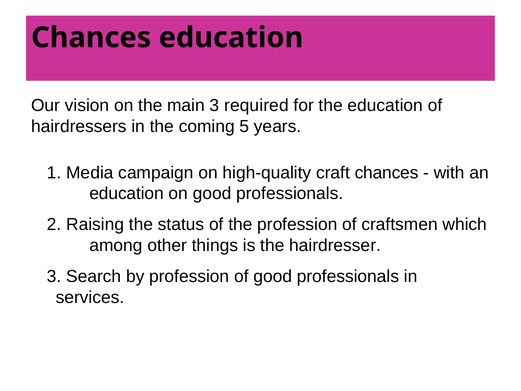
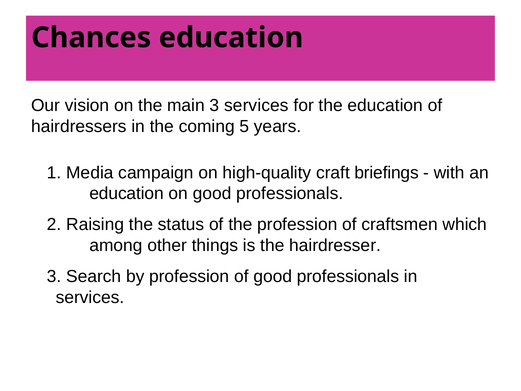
3 required: required -> services (256, 105)
craft chances: chances -> briefings (387, 173)
